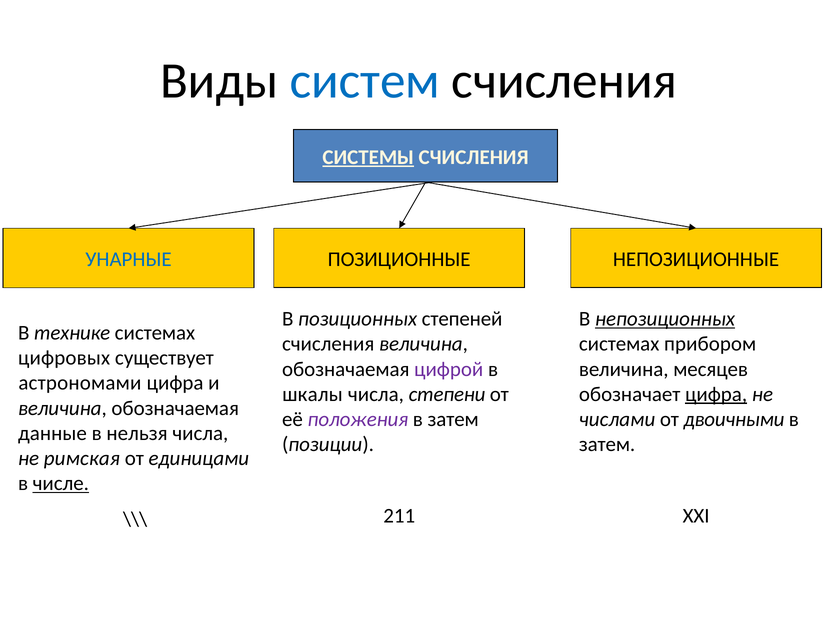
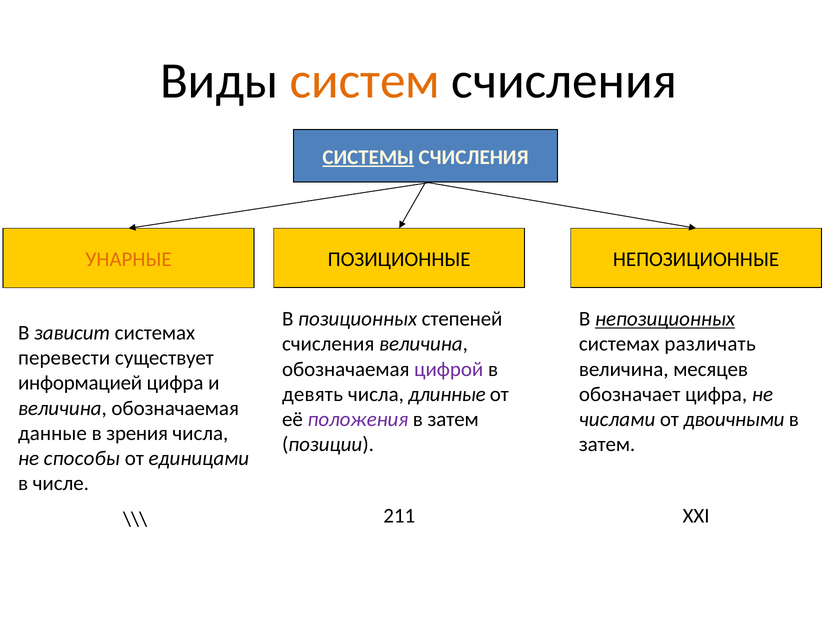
систем colour: blue -> orange (365, 81)
УНАРНЫЕ colour: blue -> orange (129, 260)
технике: технике -> зависит (72, 333)
прибором: прибором -> различать (710, 344)
цифровых: цифровых -> перевести (64, 358)
астрономами: астрономами -> информацией (80, 383)
шкалы: шкалы -> девять (313, 395)
степени: степени -> длинные (447, 395)
цифра underline: present -> none (716, 395)
нельзя: нельзя -> зрения (137, 434)
римская: римская -> способы (82, 459)
числе underline: present -> none (61, 484)
